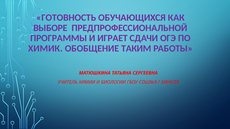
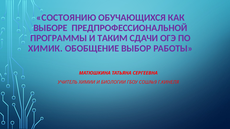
ГОТОВНОСТЬ: ГОТОВНОСТЬ -> СОСТОЯНИЮ (66, 18)
ИГРАЕТ: ИГРАЕТ -> ТАКИМ (113, 38)
ТАКИМ: ТАКИМ -> ВЫБОР (136, 49)
